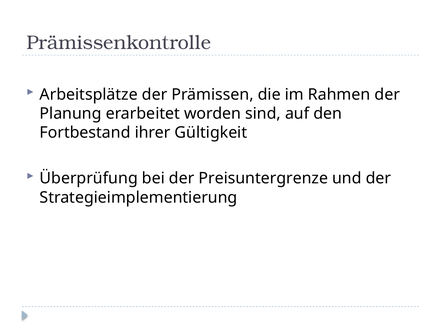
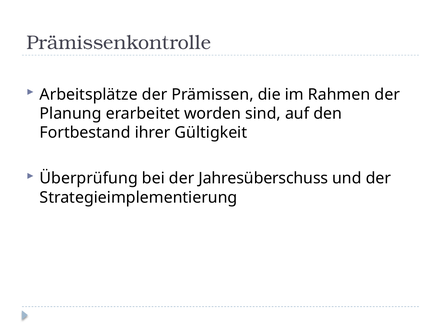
Preisuntergrenze: Preisuntergrenze -> Jahresüberschuss (263, 178)
